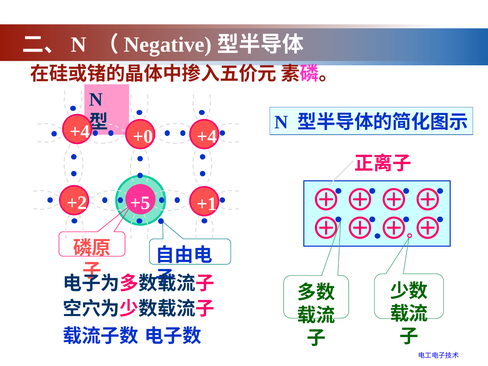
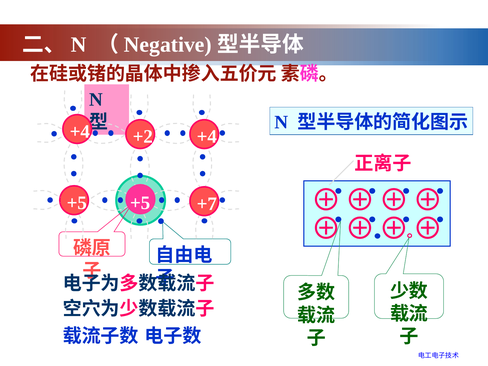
+0: +0 -> +2 (143, 137)
+2: +2 -> +5 (77, 203)
+1: +1 -> +7 (207, 204)
